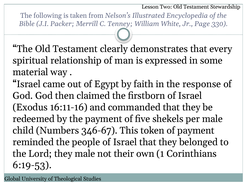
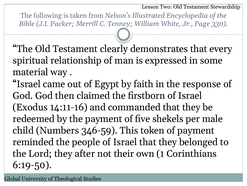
16:11-16: 16:11-16 -> 14:11-16 (69, 107)
346-67: 346-67 -> 346-59 (99, 130)
they male: male -> after (85, 153)
6:19-53: 6:19-53 -> 6:19-50 (32, 165)
